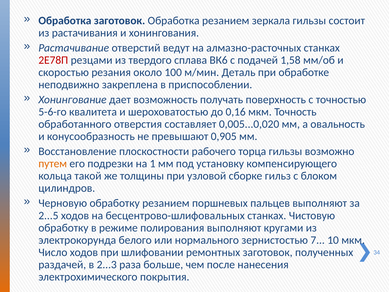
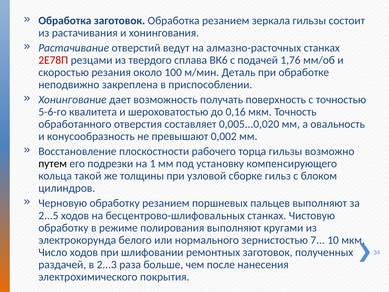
1,58: 1,58 -> 1,76 (291, 60)
0,905: 0,905 -> 0,002 (224, 136)
путем colour: orange -> black (53, 164)
